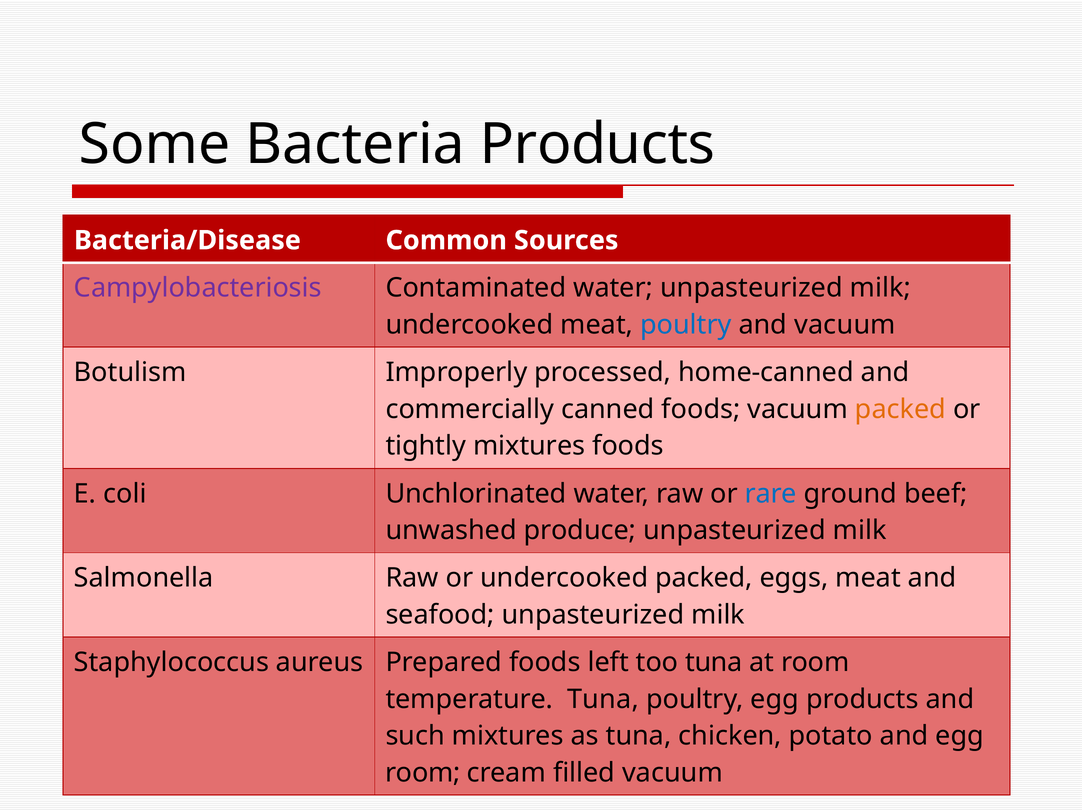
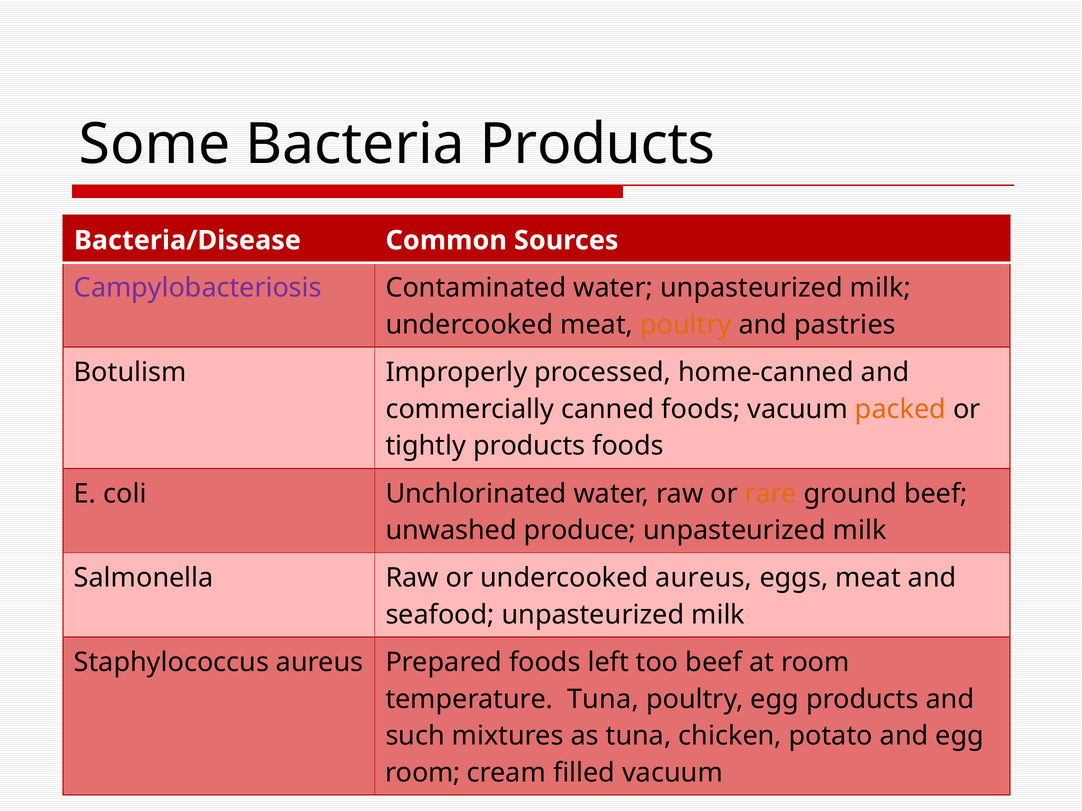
poultry colour: blue -> orange (686, 325)
and vacuum: vacuum -> pastries (845, 325)
tightly mixtures: mixtures -> products (529, 446)
rare colour: blue -> orange (771, 494)
undercooked packed: packed -> aureus (704, 578)
too tuna: tuna -> beef (714, 663)
